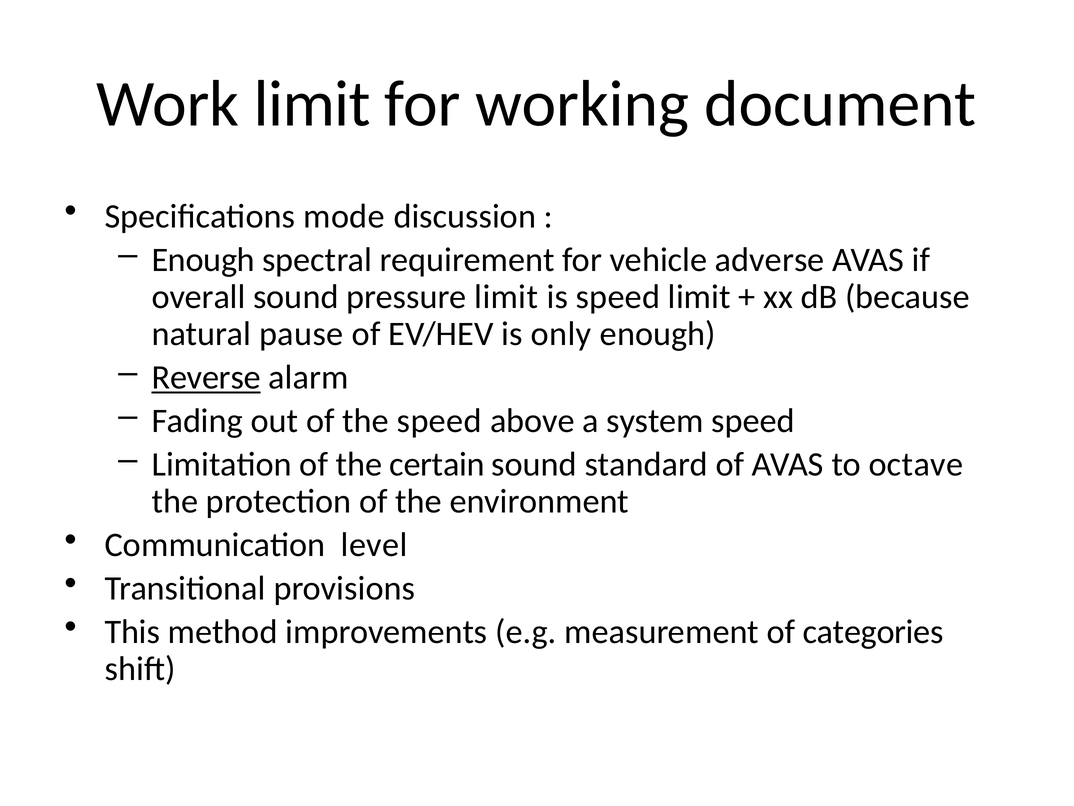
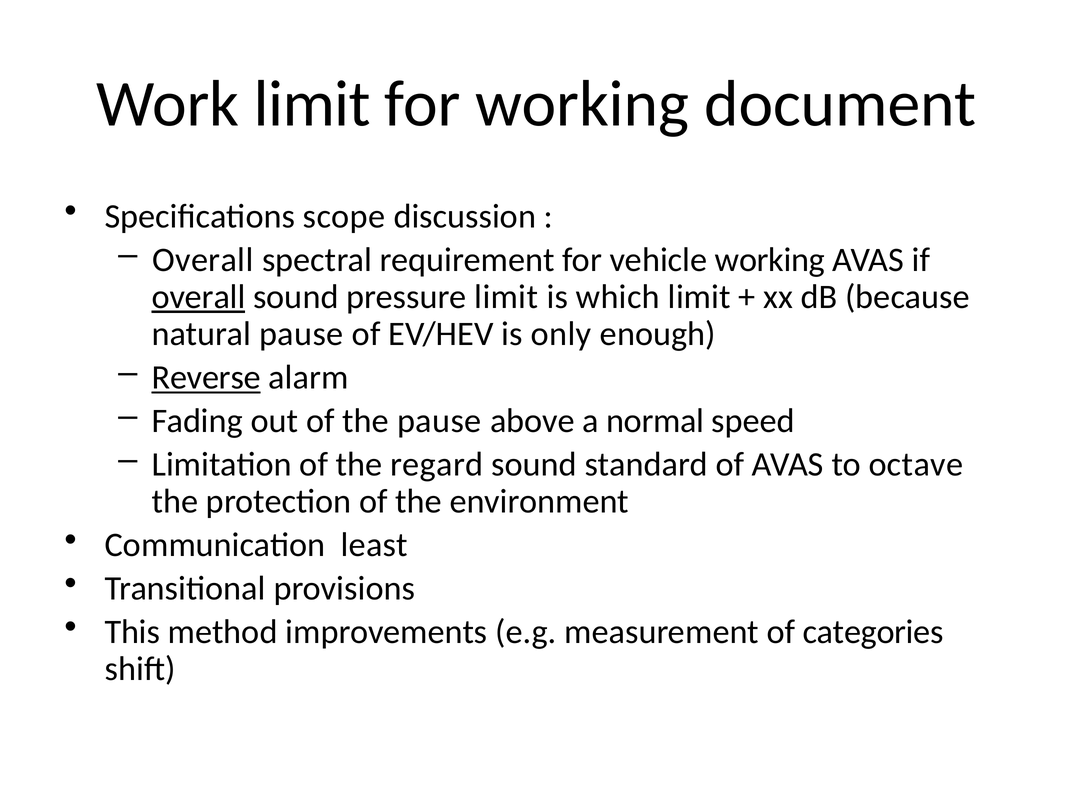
mode: mode -> scope (344, 216)
Enough: Enough -> Overall (203, 260)
vehicle adverse: adverse -> working (770, 260)
overall underline: none -> present (199, 297)
is speed: speed -> which (618, 297)
the speed: speed -> pause (439, 421)
system: system -> normal (655, 421)
certain: certain -> regard (437, 464)
level: level -> least (374, 545)
